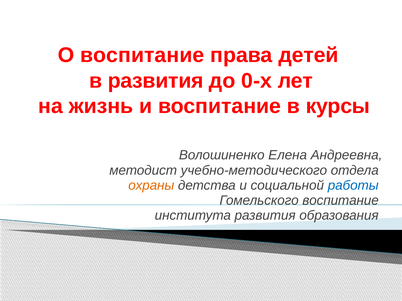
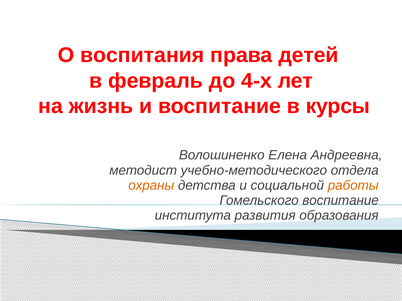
О воспитание: воспитание -> воспитания (142, 55)
в развития: развития -> февраль (156, 81)
0-х: 0-х -> 4-х (257, 81)
работы colour: blue -> orange (353, 186)
